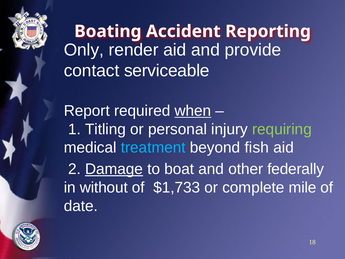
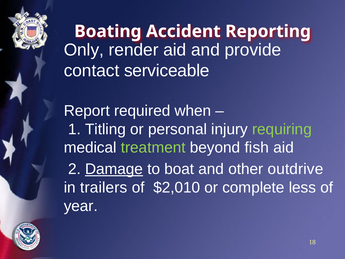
when underline: present -> none (193, 111)
treatment colour: light blue -> light green (153, 148)
federally: federally -> outdrive (296, 169)
without: without -> trailers (104, 187)
$1,733: $1,733 -> $2,010 (177, 187)
mile: mile -> less (302, 187)
date: date -> year (81, 206)
